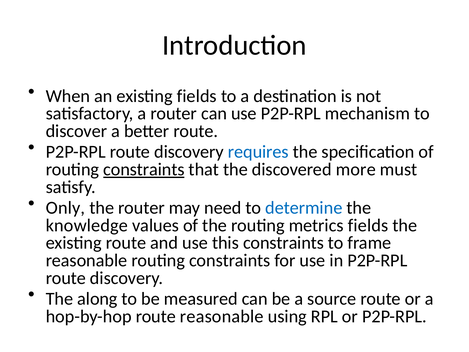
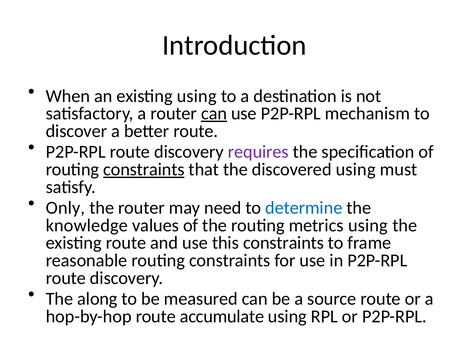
existing fields: fields -> using (197, 96)
can underline: none -> present (214, 113)
requires colour: blue -> purple (258, 152)
discovered more: more -> using (356, 169)
metrics fields: fields -> using (368, 225)
route reasonable: reasonable -> accumulate (222, 316)
